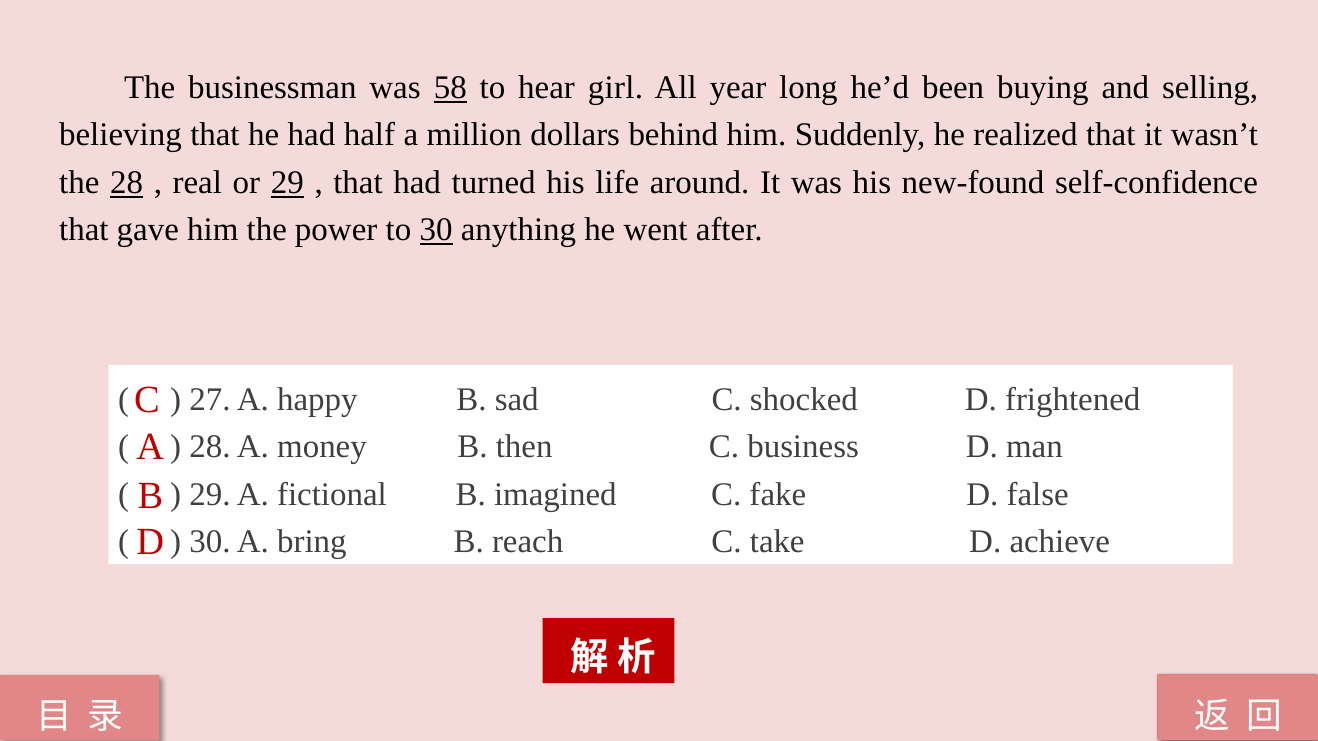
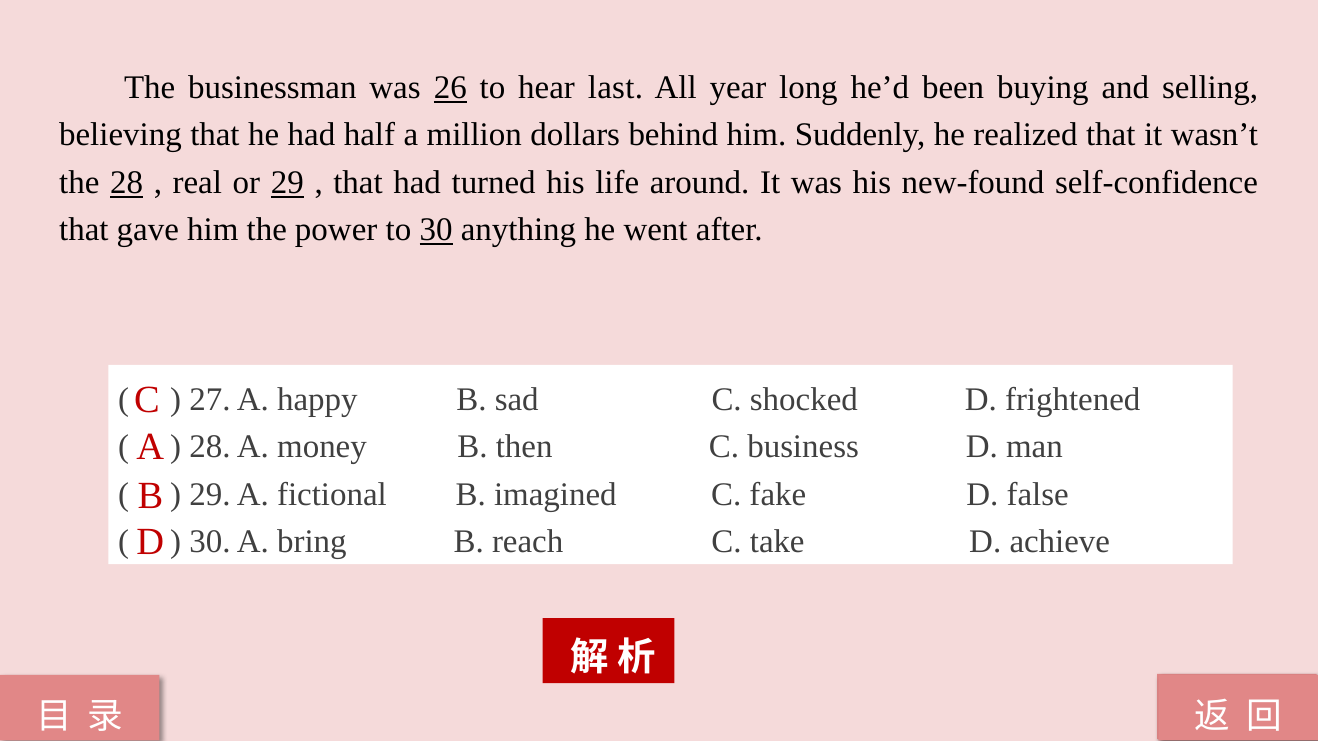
58: 58 -> 26 (450, 87)
girl: girl -> last (615, 87)
